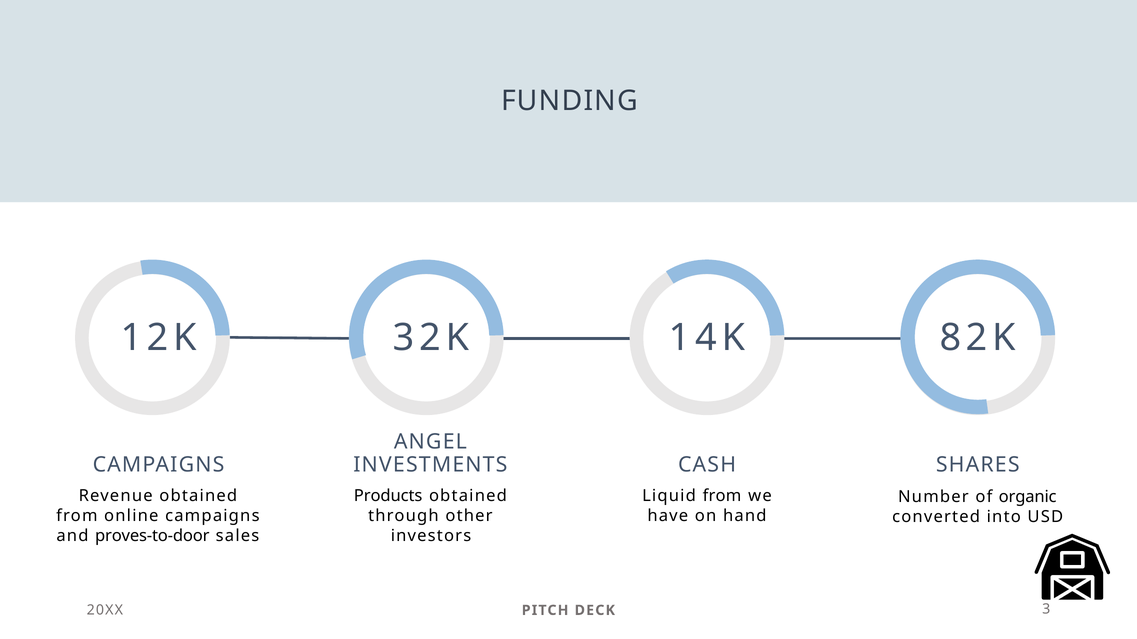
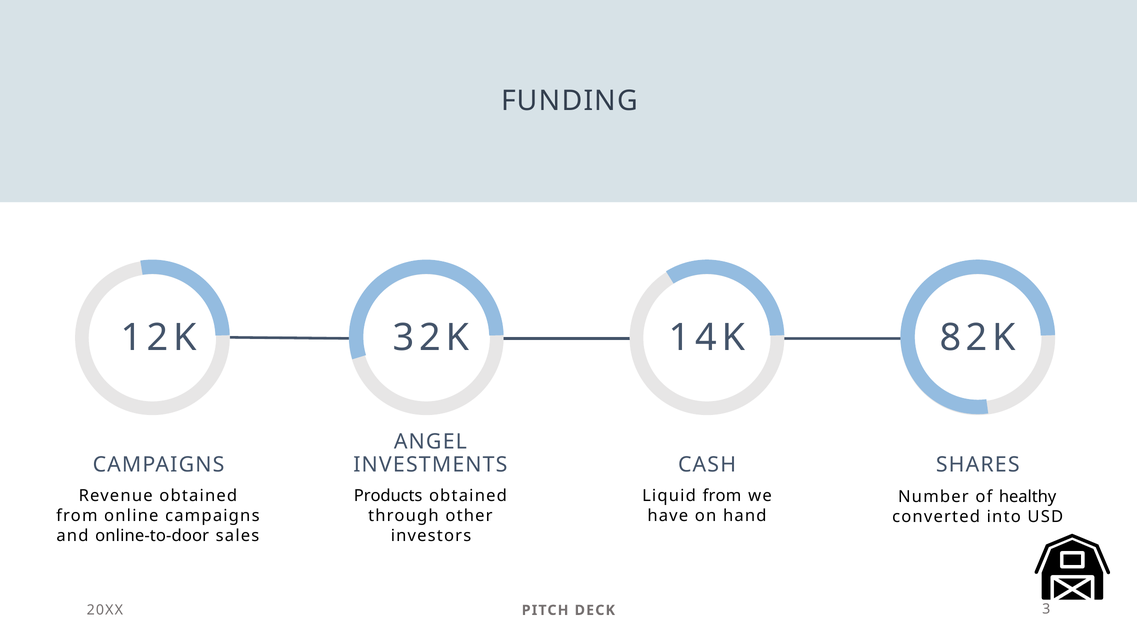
organic: organic -> healthy (1028, 497)
proves-to-door: proves-to-door -> online-to-door (152, 536)
